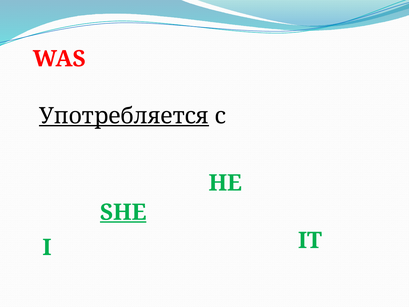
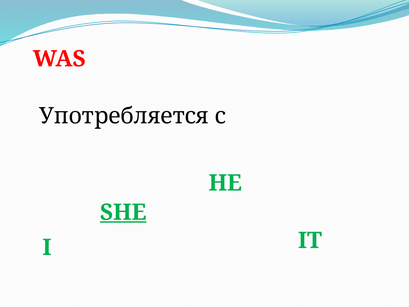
Употребляется underline: present -> none (124, 116)
